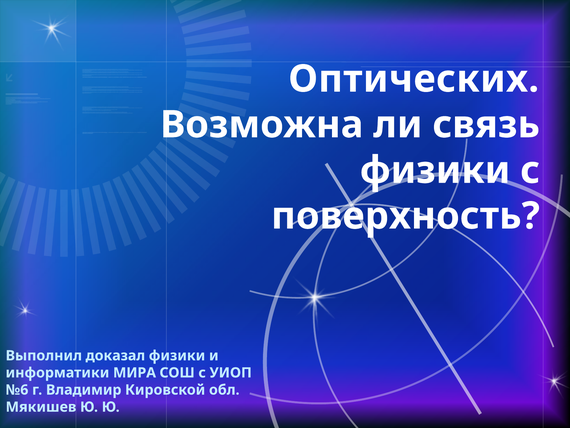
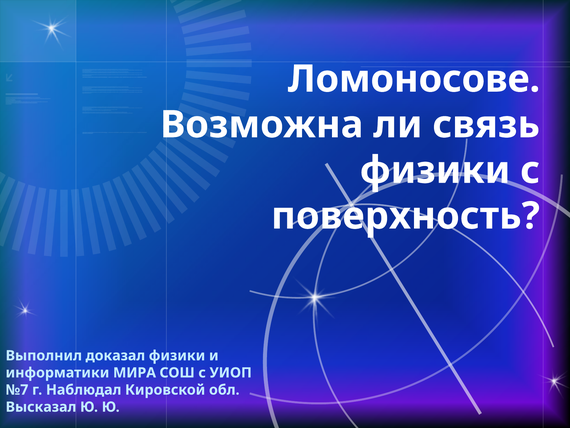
Оптических: Оптических -> Ломоносове (414, 79)
№6: №6 -> №7 (17, 389)
Владимир: Владимир -> Наблюдал (84, 389)
Мякишев: Мякишев -> Высказал (41, 407)
